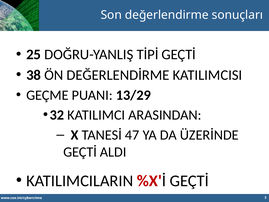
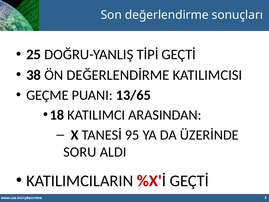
13/29: 13/29 -> 13/65 (133, 95)
32: 32 -> 18 (57, 115)
47: 47 -> 95 (132, 135)
GEÇTİ: GEÇTİ -> SORU (80, 152)
